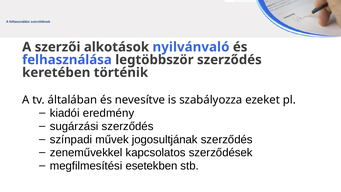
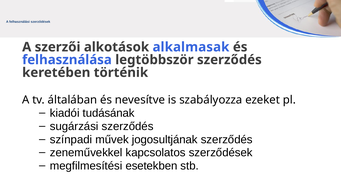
nyilvánvaló: nyilvánvaló -> alkalmasak (191, 47)
eredmény: eredmény -> tudásának (109, 113)
